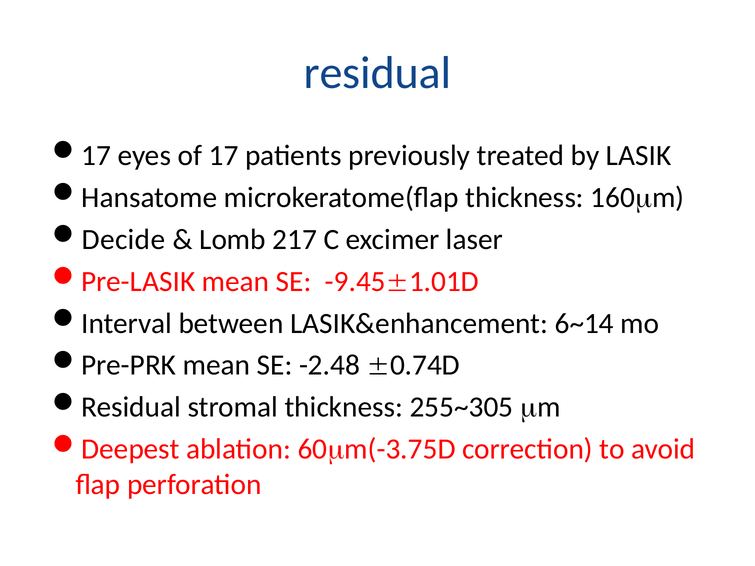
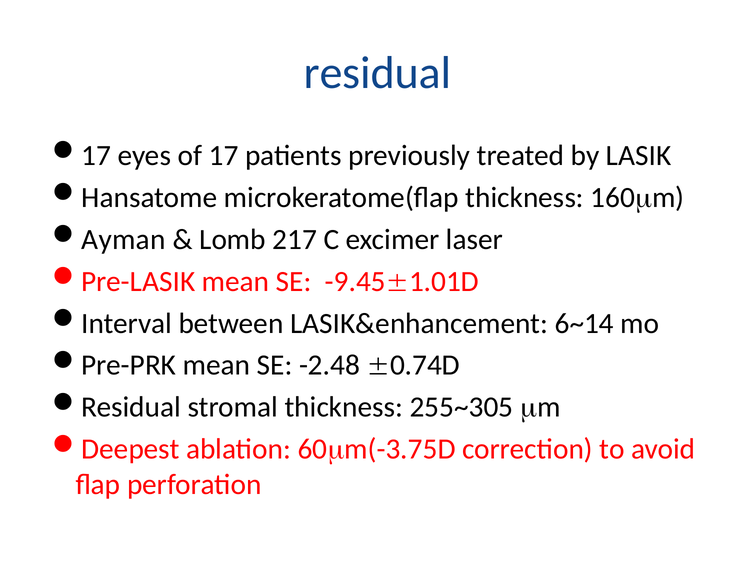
Decide: Decide -> Ayman (124, 240)
